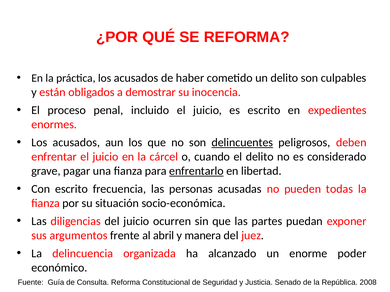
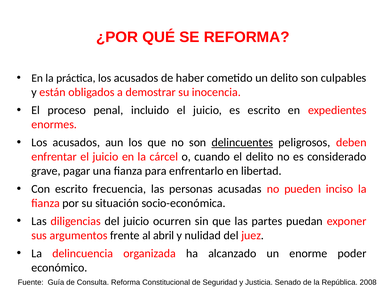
enfrentarlo underline: present -> none (196, 171)
todas: todas -> inciso (340, 189)
manera: manera -> nulidad (203, 236)
